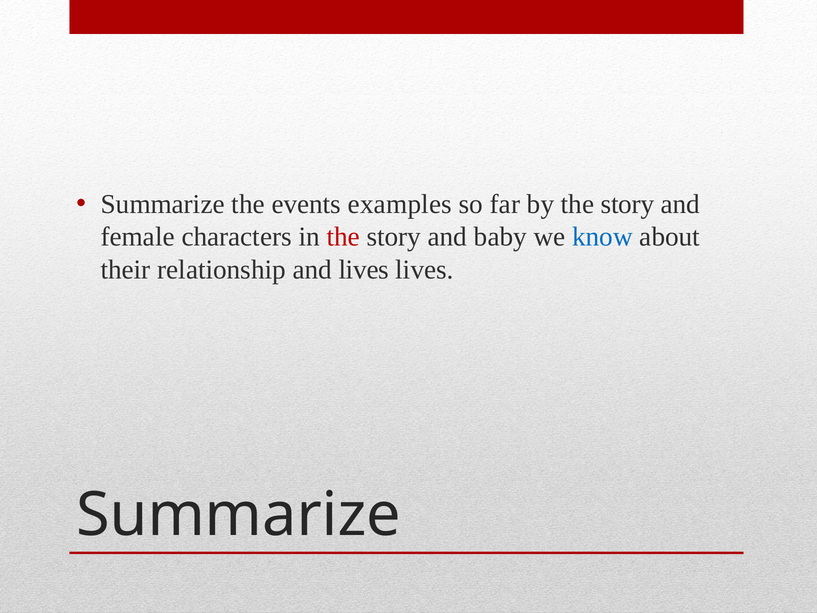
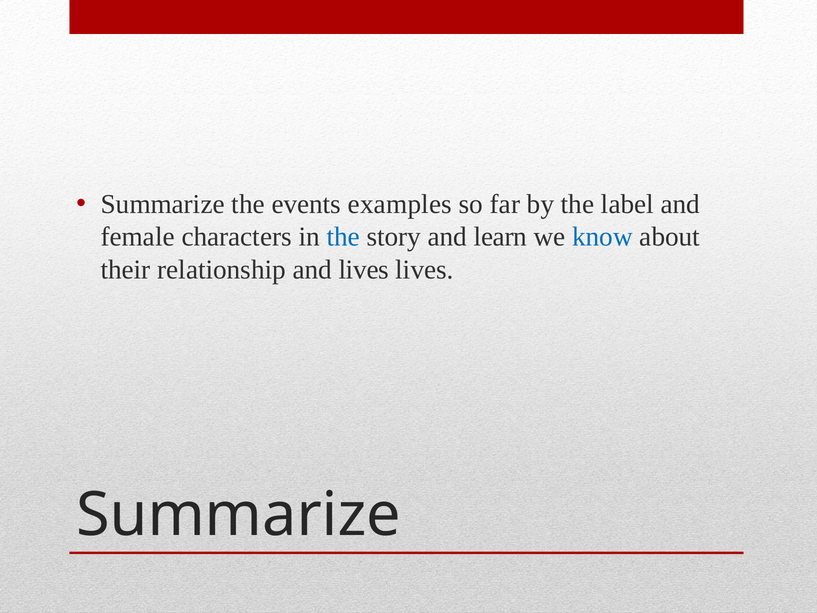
by the story: story -> label (627, 204)
the colour: red -> blue (343, 237)
baby: baby -> learn (500, 237)
